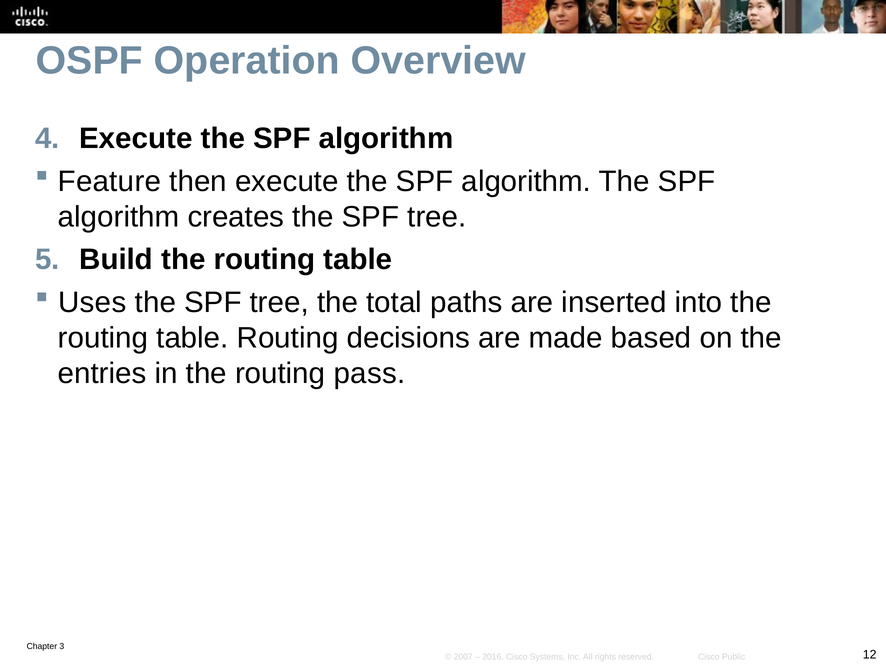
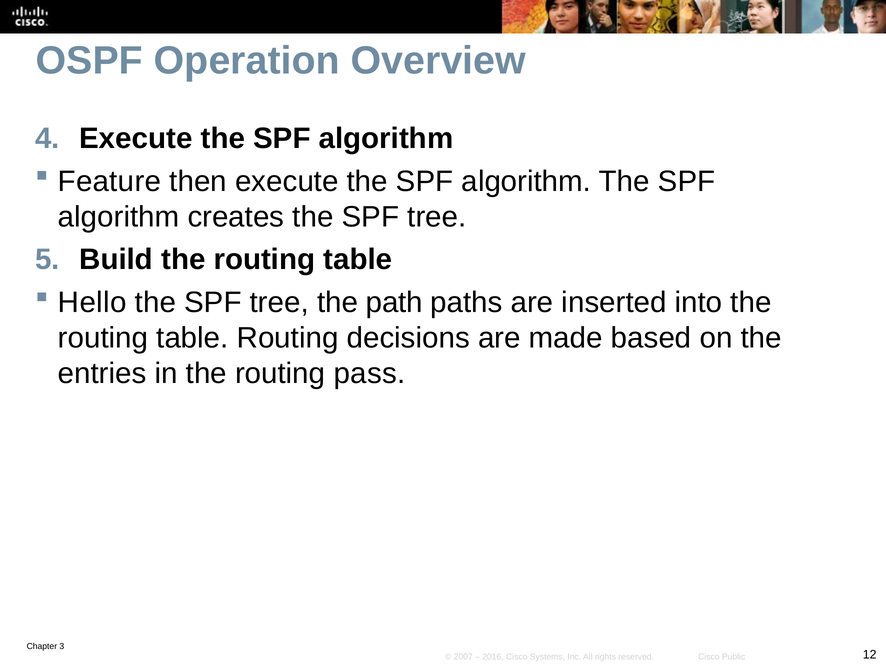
Uses: Uses -> Hello (92, 302)
total: total -> path (394, 302)
